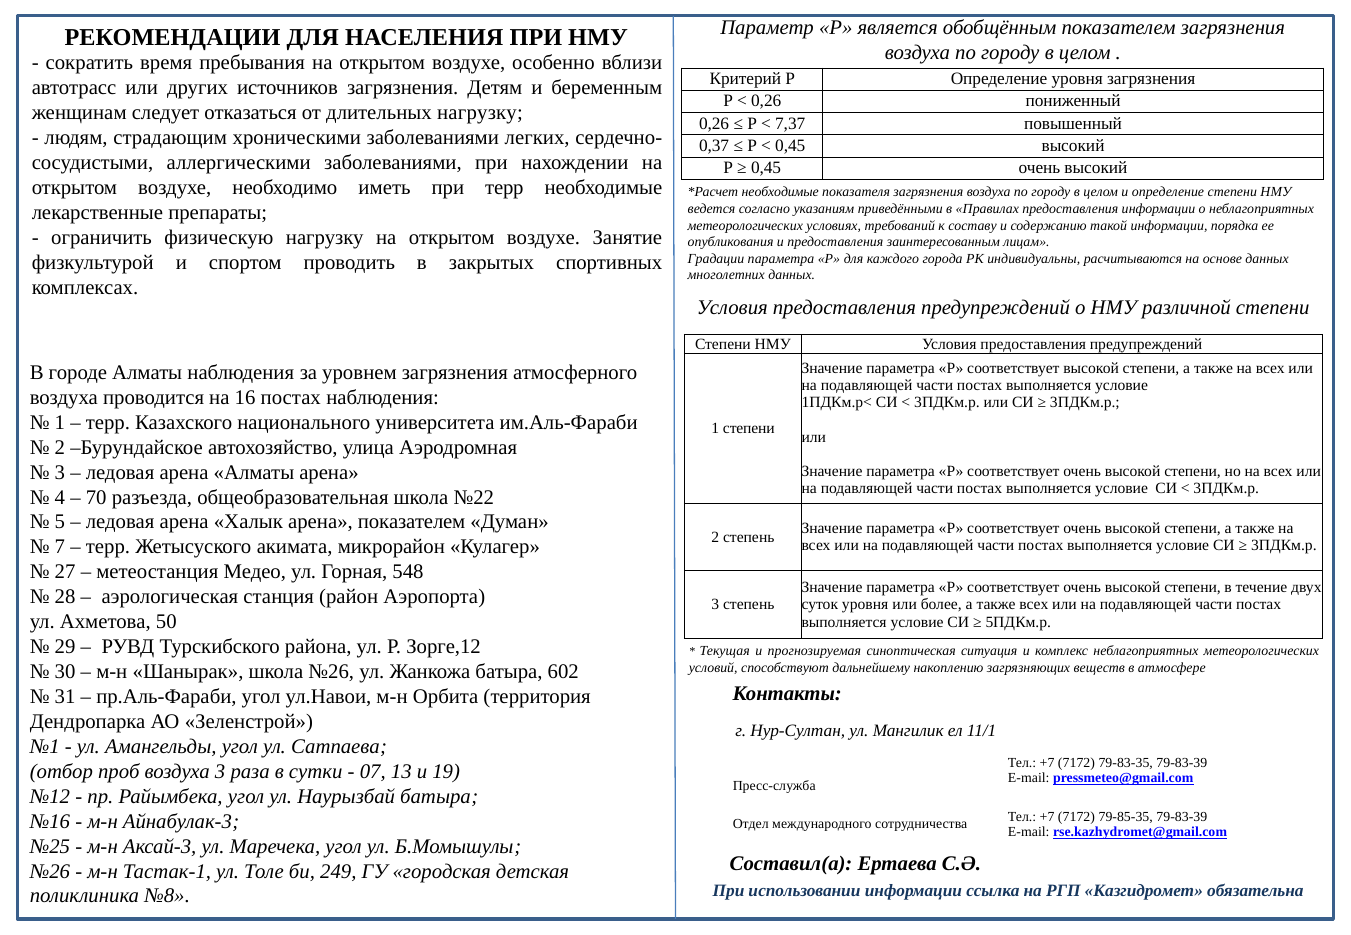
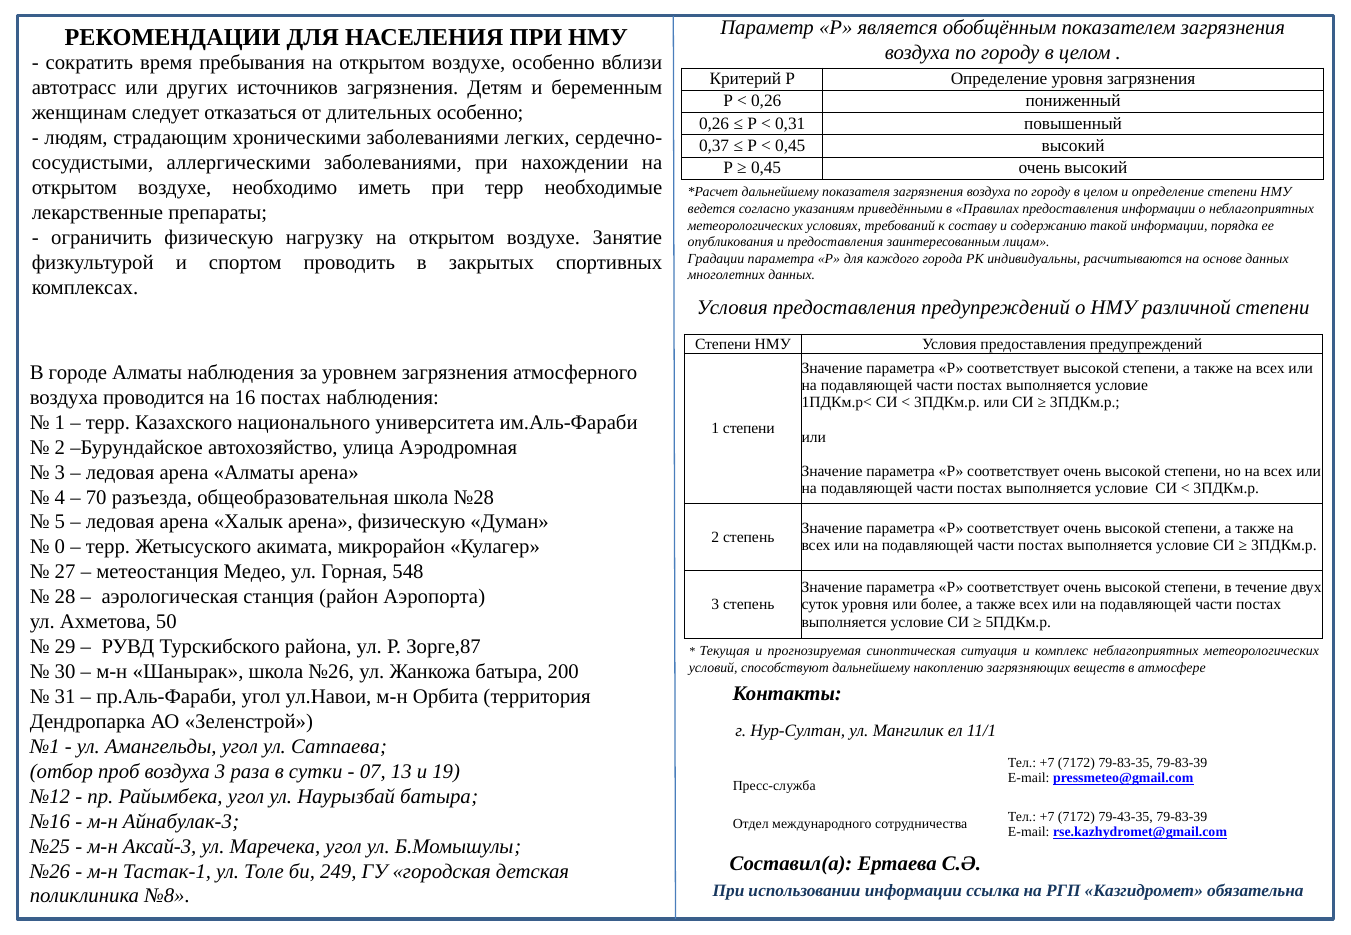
длительных нагрузку: нагрузку -> особенно (480, 113)
7,37: 7,37 -> 0,31 (790, 124)
необходимые: необходимые -> дальнейшему (780, 192)
№22: №22 -> №28 (474, 497)
арена показателем: показателем -> физическую (412, 522)
7: 7 -> 0 (60, 547)
Зорге,12: Зорге,12 -> Зорге,87 (444, 647)
602: 602 -> 200 (563, 672)
79-85-35: 79-85-35 -> 79-43-35 (1126, 817)
